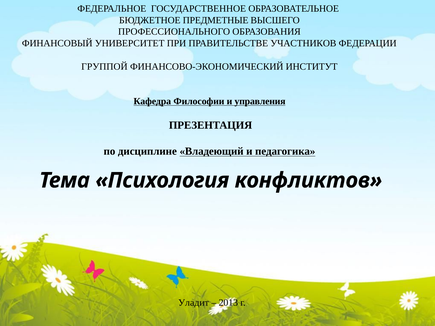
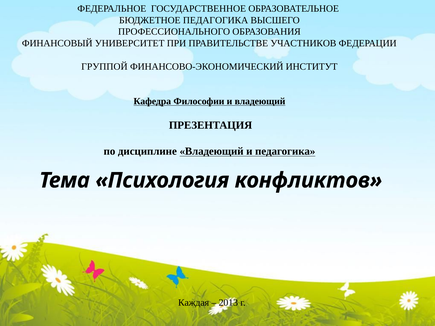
БЮДЖЕТНОЕ ПРЕДМЕТНЫЕ: ПРЕДМЕТНЫЕ -> ПЕДАГОГИКА (216, 20)
и управления: управления -> владеющий (260, 101)
Уладит: Уладит -> Каждая (194, 303)
